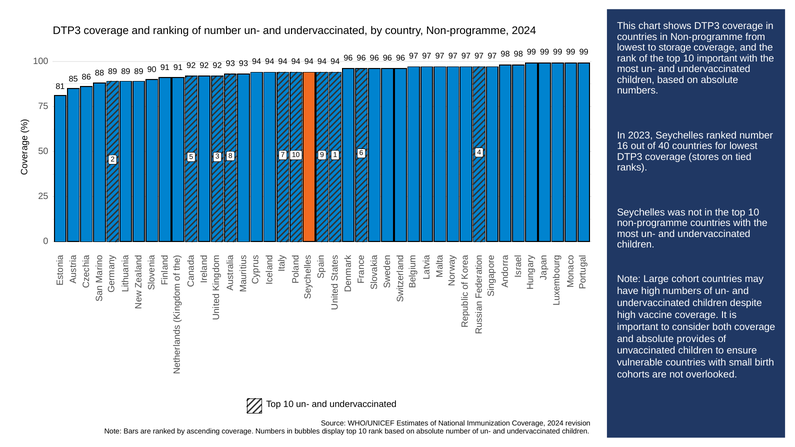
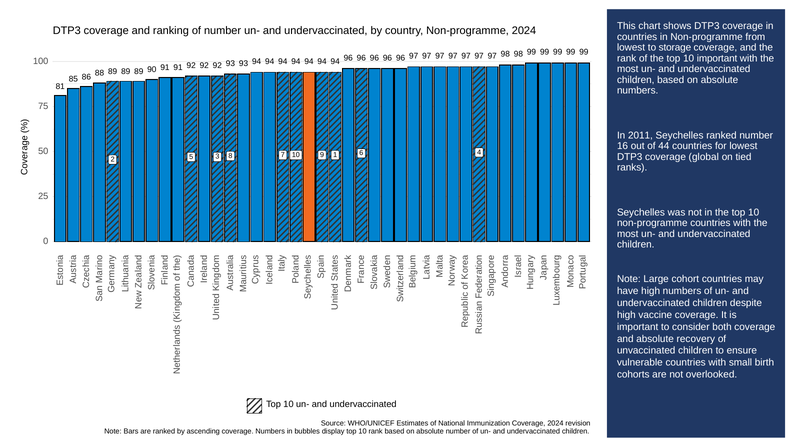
2023: 2023 -> 2011 (640, 135)
40: 40 -> 44 (664, 146)
stores: stores -> global (704, 157)
provides: provides -> recovery (696, 339)
